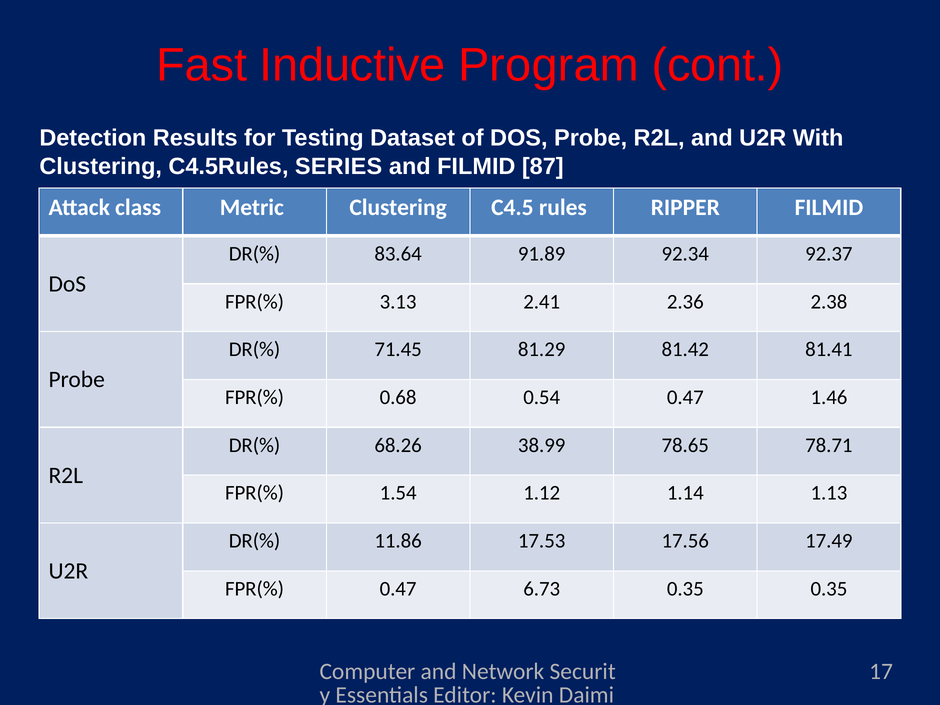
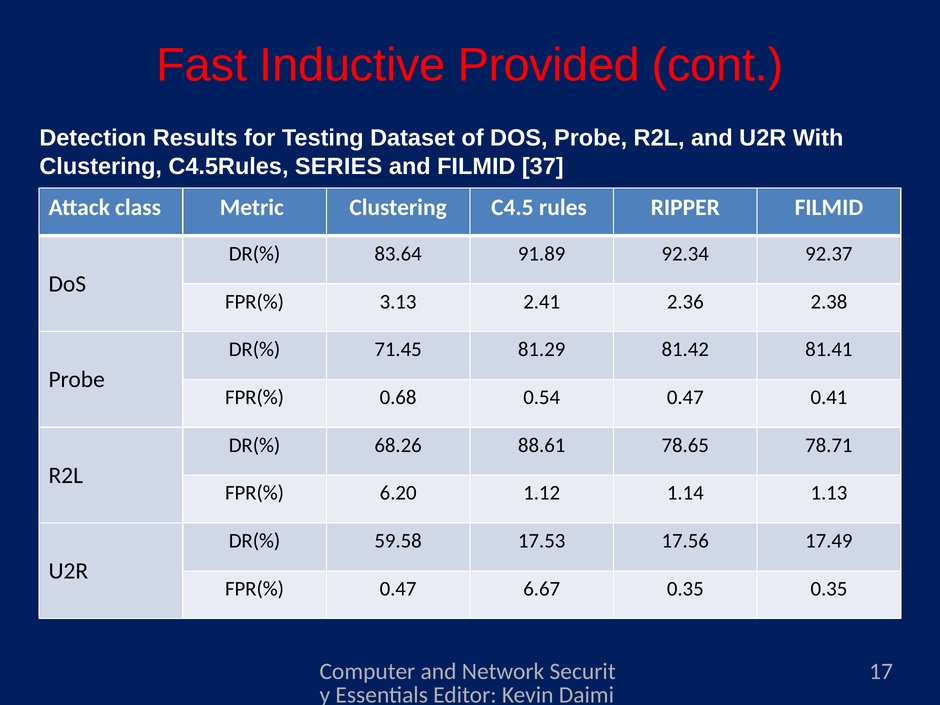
Program: Program -> Provided (549, 65)
87: 87 -> 37 (543, 166)
1.46: 1.46 -> 0.41 (829, 397)
38.99: 38.99 -> 88.61 (542, 445)
1.54: 1.54 -> 6.20 (398, 493)
11.86: 11.86 -> 59.58 (398, 541)
6.73: 6.73 -> 6.67 (542, 589)
